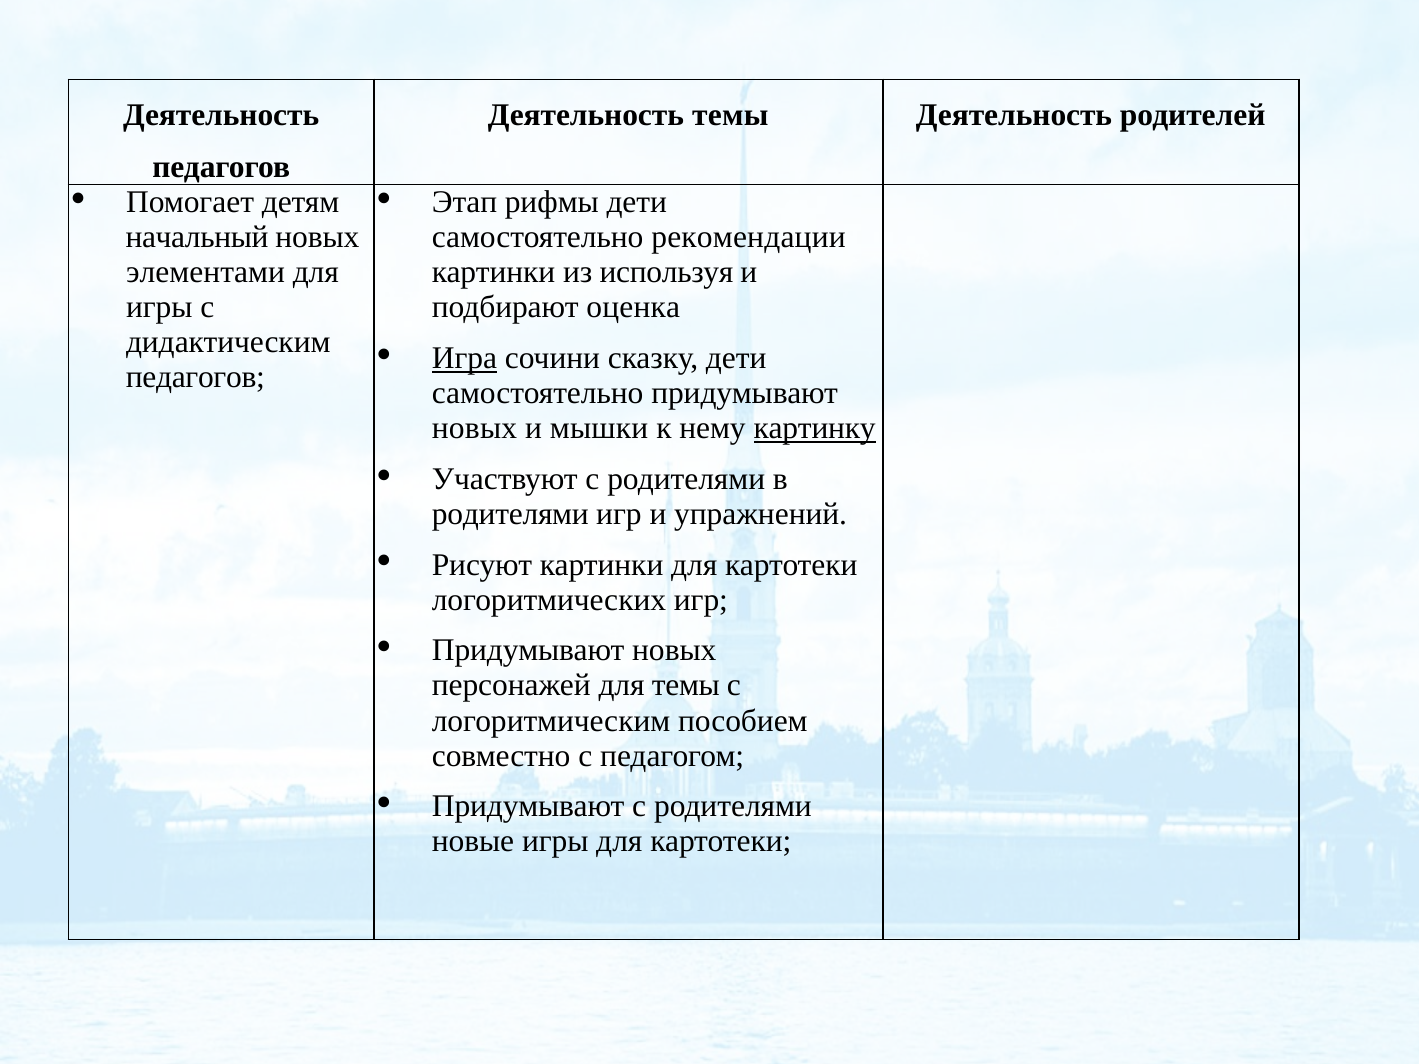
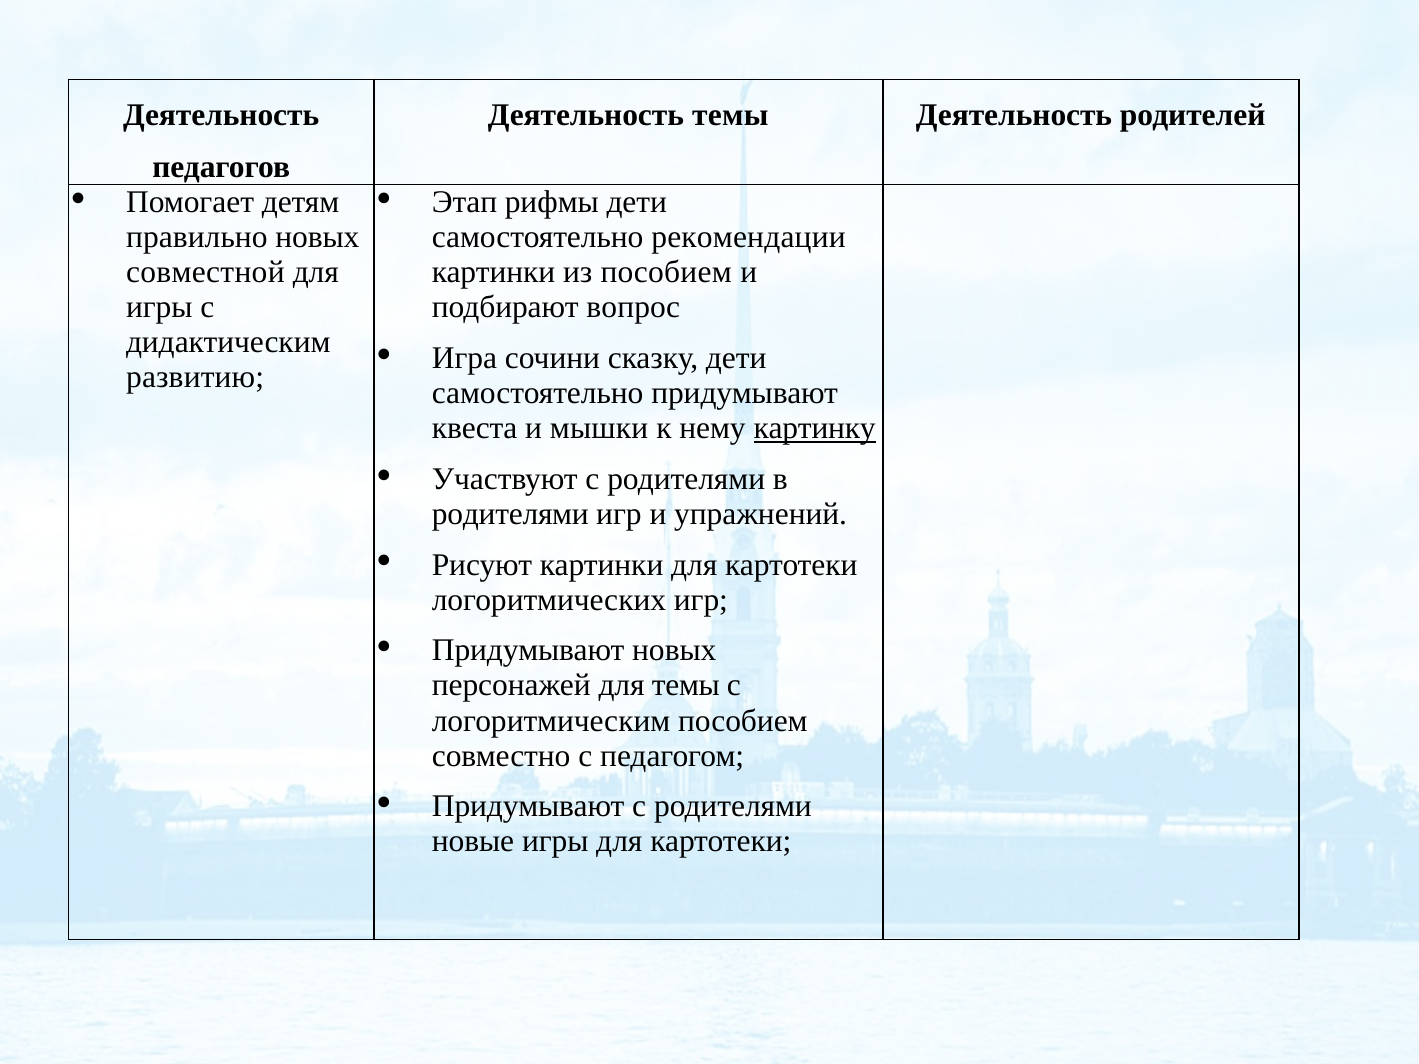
начальный: начальный -> правильно (197, 237)
элементами: элементами -> совместной (205, 272)
из используя: используя -> пособием (666, 272)
оценка: оценка -> вопрос (633, 307)
Игра underline: present -> none (465, 358)
педагогов: педагогов -> развитию (195, 378)
новых: новых -> квеста (475, 428)
